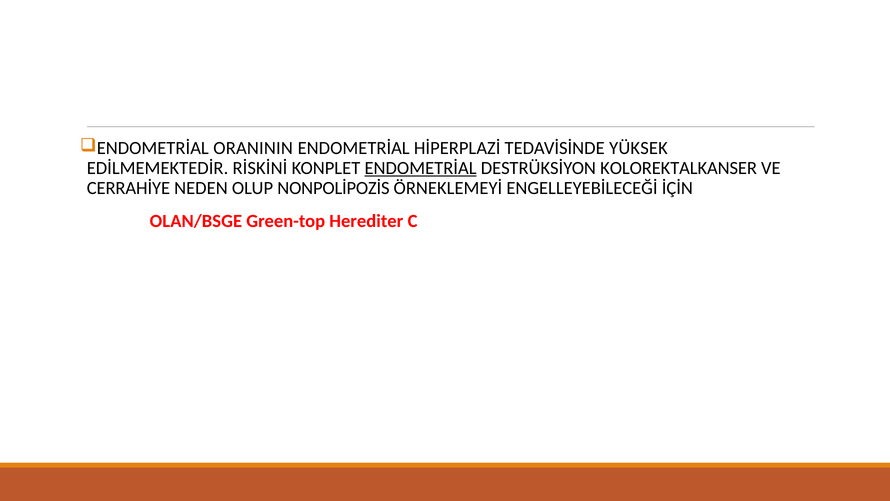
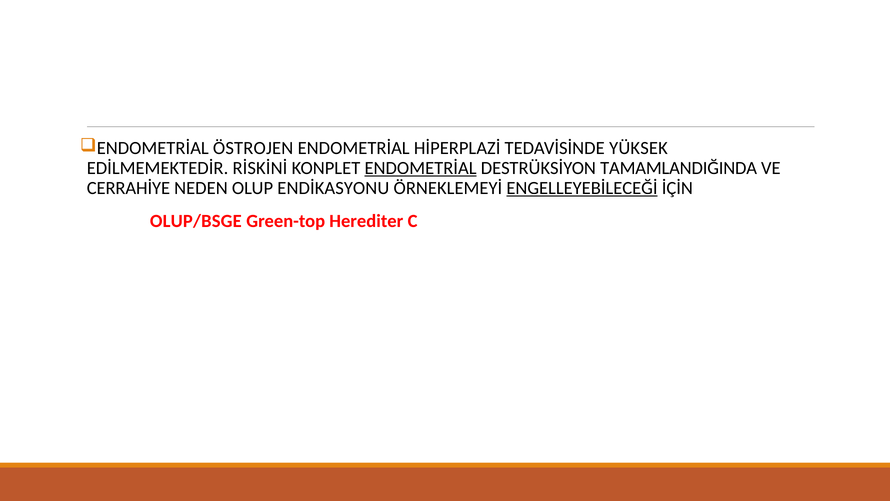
ORANININ: ORANININ -> ÖSTROJEN (253, 148)
KOLOREKTALKANSER: KOLOREKTALKANSER -> TAMAMLANDIĞINDA (679, 168)
NONPOLİPOZİS: NONPOLİPOZİS -> ENDİKASYONU (333, 188)
ENGELLEYEBİLECEĞİ underline: none -> present (582, 188)
OLAN/BSGE: OLAN/BSGE -> OLUP/BSGE (196, 221)
